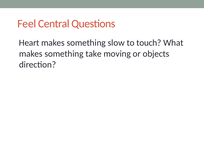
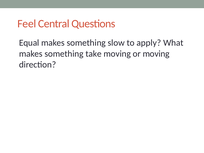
Heart: Heart -> Equal (29, 43)
touch: touch -> apply (149, 43)
or objects: objects -> moving (156, 54)
